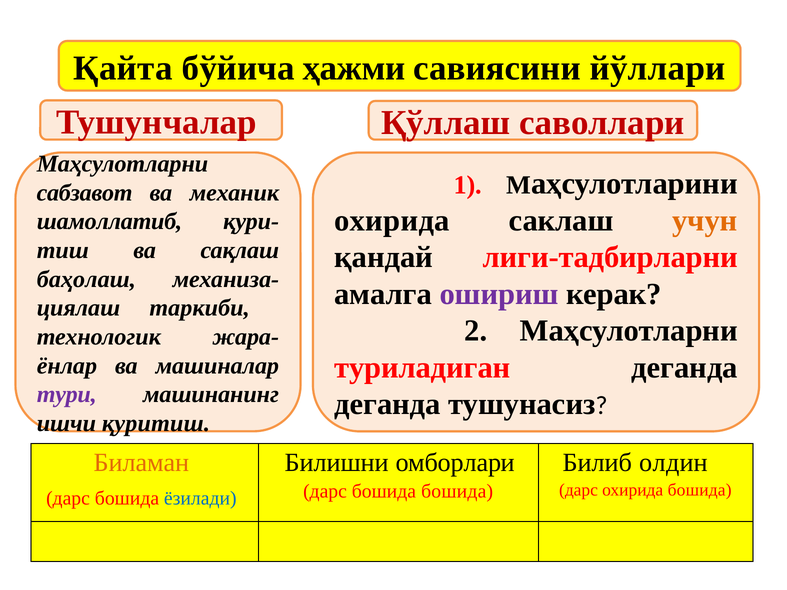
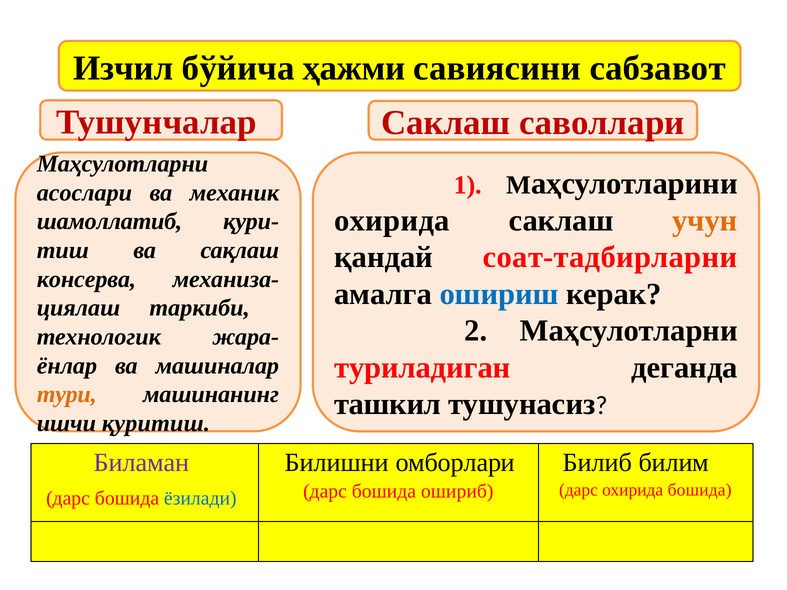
Қайта: Қайта -> Изчил (123, 68)
йўллари: йўллари -> сабзавот (658, 68)
Тушунчалар Қўллаш: Қўллаш -> Саклаш (446, 123)
сабзавот: сабзавот -> асослари (84, 193)
лиги-тадбирларни: лиги-тадбирларни -> соат-тадбирларни (610, 257)
баҳолаш: баҳолаш -> консерва (86, 279)
ошириш colour: purple -> blue (499, 294)
тури colour: purple -> orange (67, 395)
деганда: деганда -> ташкил (388, 404)
Биламан colour: orange -> purple (142, 463)
олдин: олдин -> билим (674, 463)
бошида бошида: бошида -> ошириб (457, 492)
